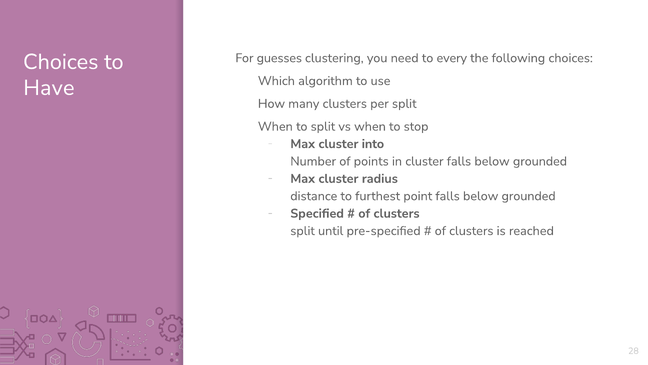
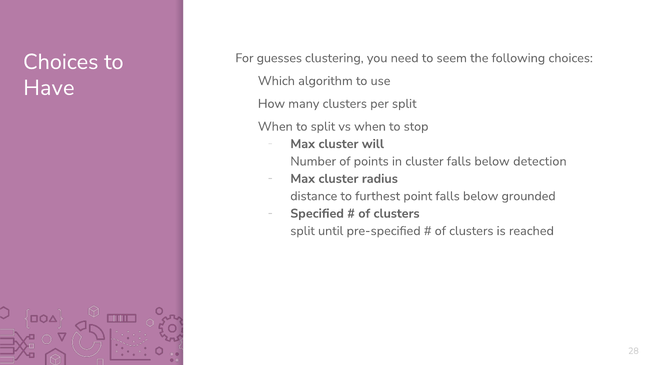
every: every -> seem (452, 58)
into: into -> will (373, 144)
cluster falls below grounded: grounded -> detection (540, 161)
